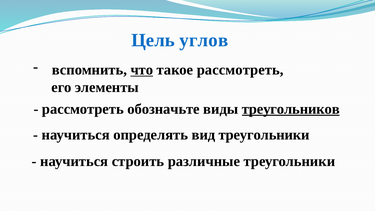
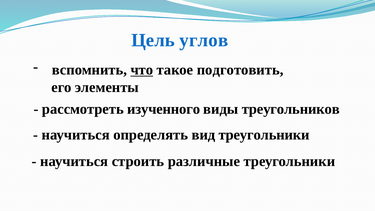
такое рассмотреть: рассмотреть -> подготовить (240, 70)
обозначьте: обозначьте -> изученного (164, 109)
треугольников underline: present -> none (291, 109)
